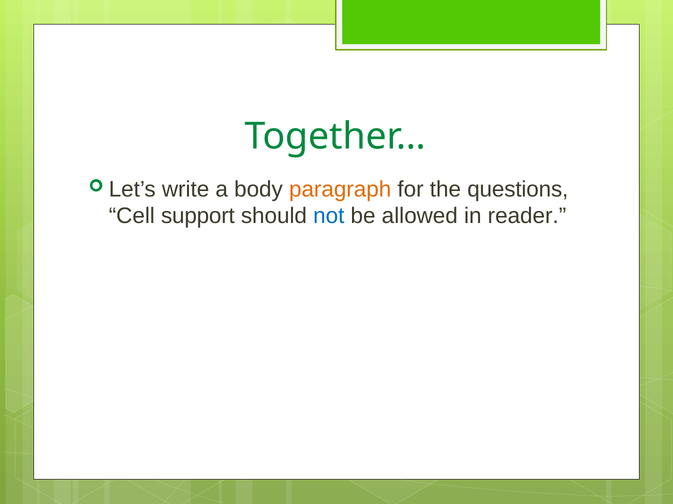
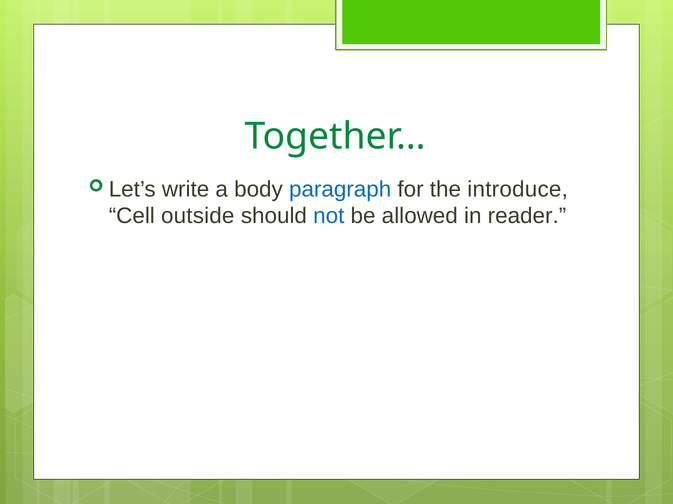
paragraph colour: orange -> blue (340, 189)
questions: questions -> introduce (518, 189)
support: support -> outside (198, 216)
